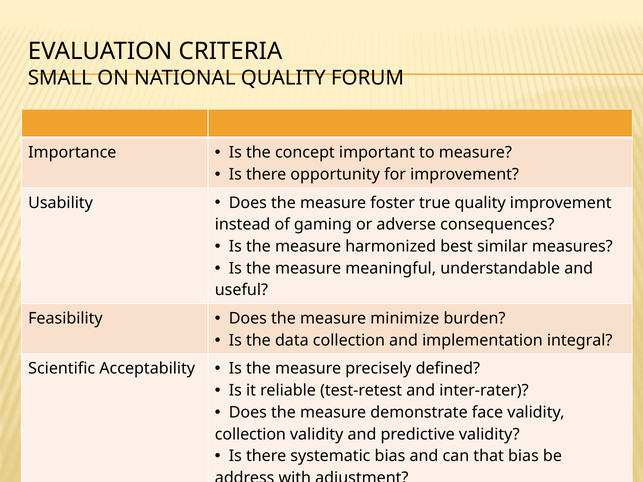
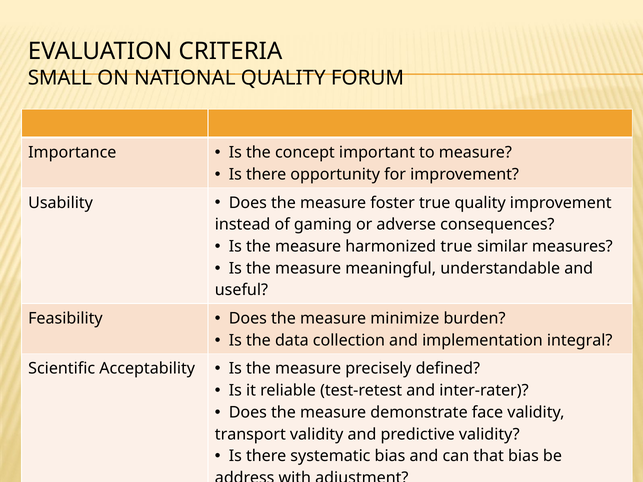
harmonized best: best -> true (456, 247)
collection: collection -> transport (250, 434)
